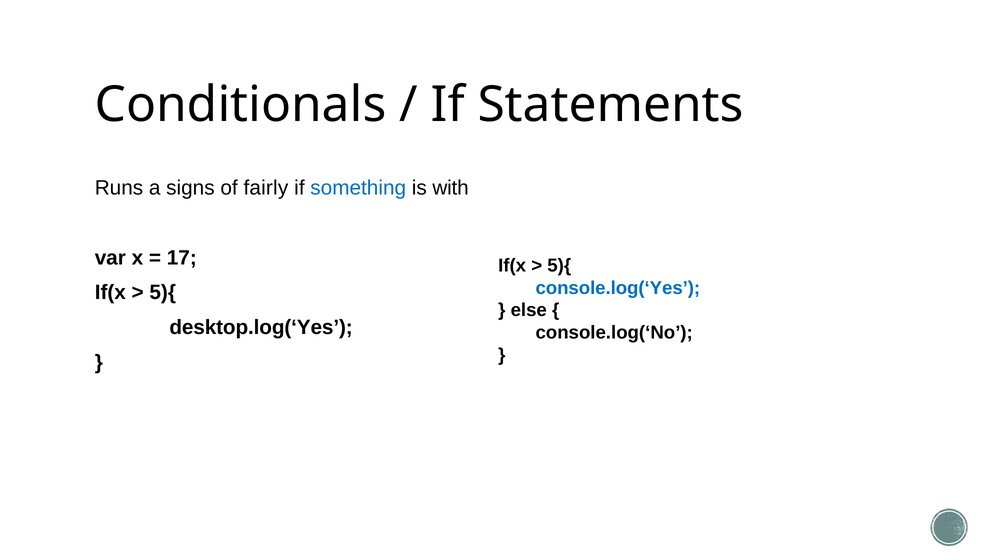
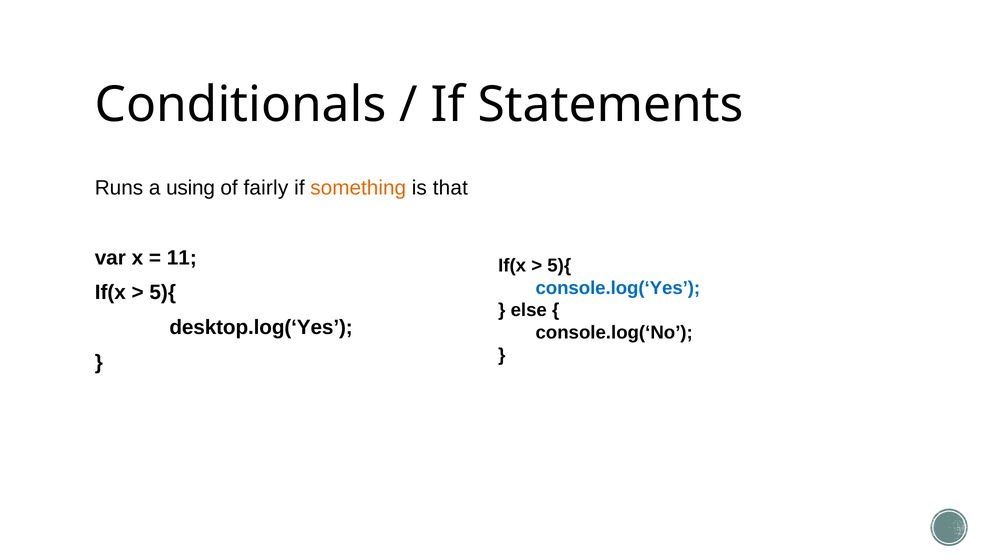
signs: signs -> using (191, 188)
something colour: blue -> orange (358, 188)
with: with -> that (450, 188)
17: 17 -> 11 (182, 258)
